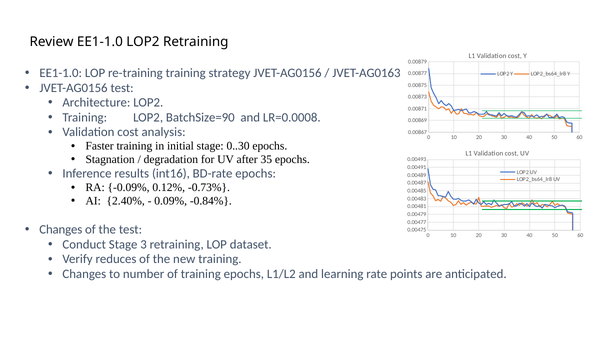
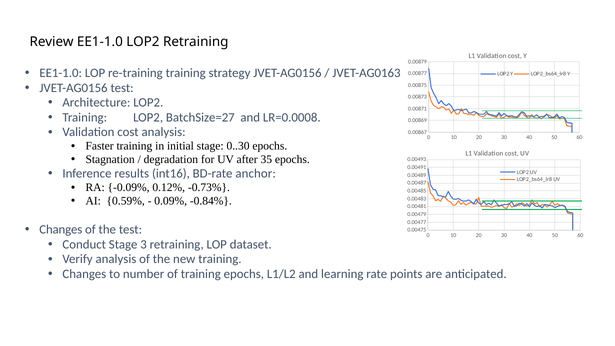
BatchSize=90: BatchSize=90 -> BatchSize=27 (200, 117)
BD-rate epochs: epochs -> anchor (256, 173)
2.40%: 2.40% -> 0.59% (126, 201)
Verify reduces: reduces -> analysis (116, 259)
